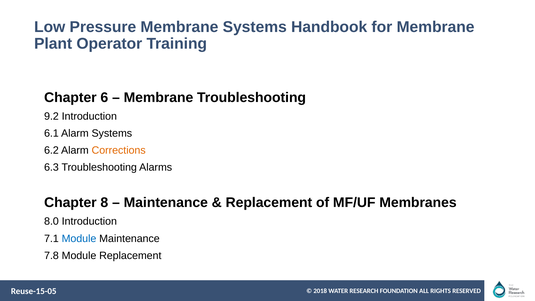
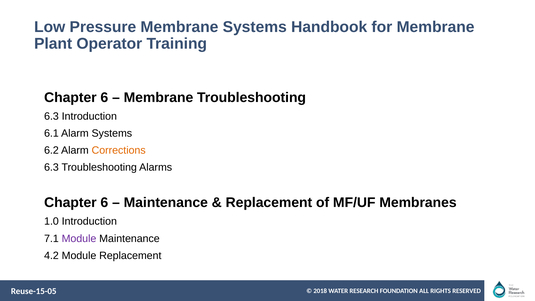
9.2: 9.2 -> 6.3 (51, 116)
8: 8 -> 6 (104, 203)
8.0: 8.0 -> 1.0 (51, 221)
Module colour: blue -> purple (79, 238)
7.8: 7.8 -> 4.2 (51, 255)
